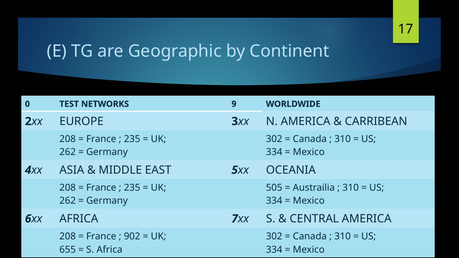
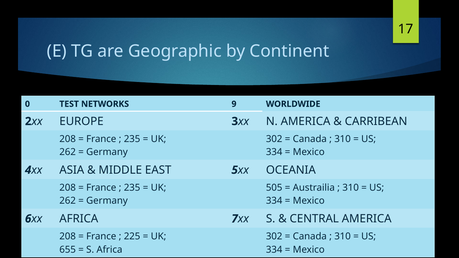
902: 902 -> 225 (132, 237)
